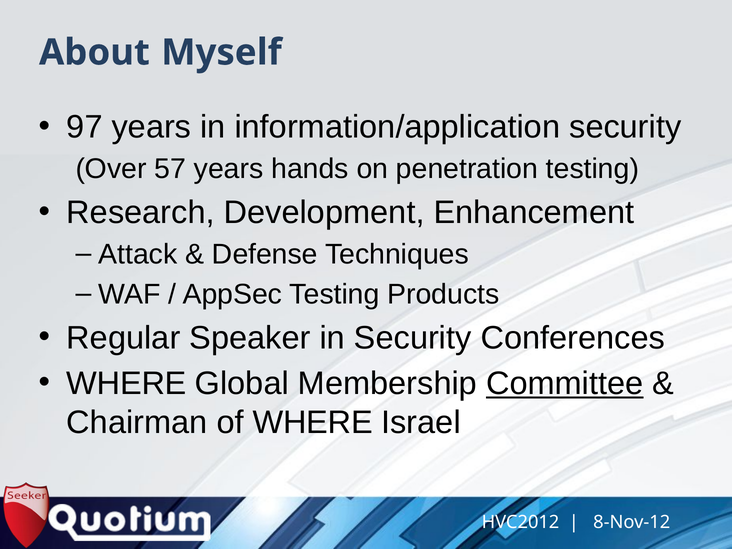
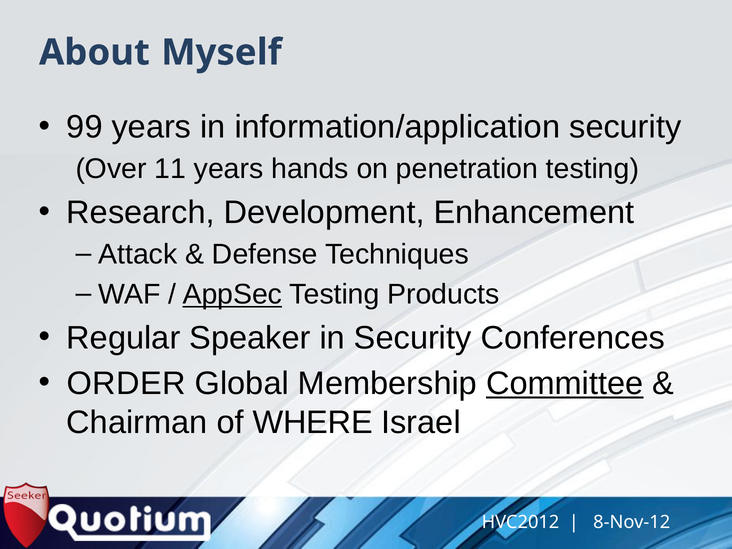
97: 97 -> 99 (85, 127)
57: 57 -> 11 (170, 169)
AppSec underline: none -> present (232, 294)
WHERE: WHERE -> ORDER (126, 383)
